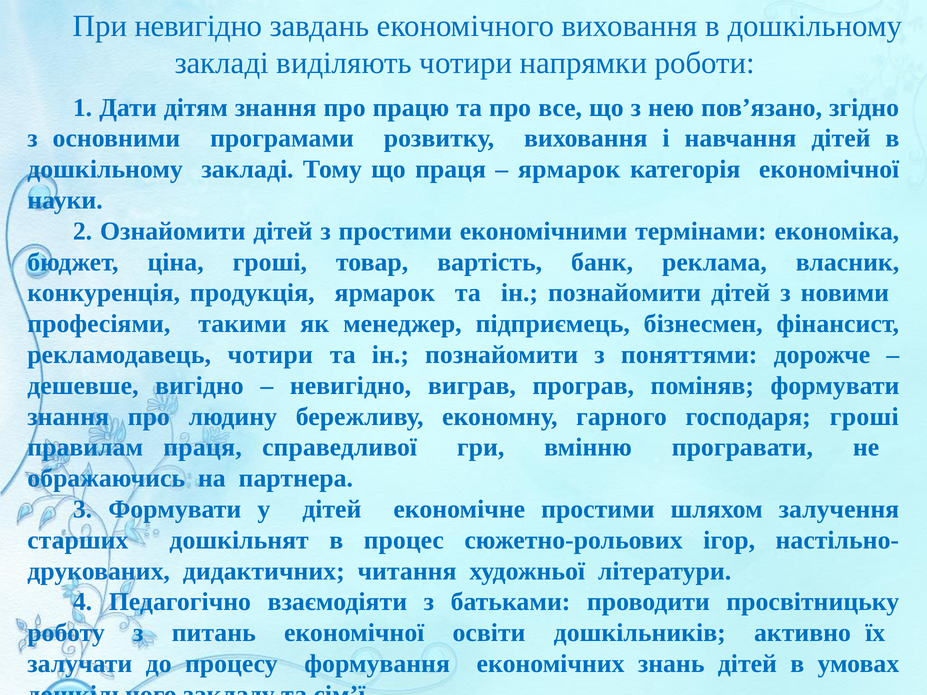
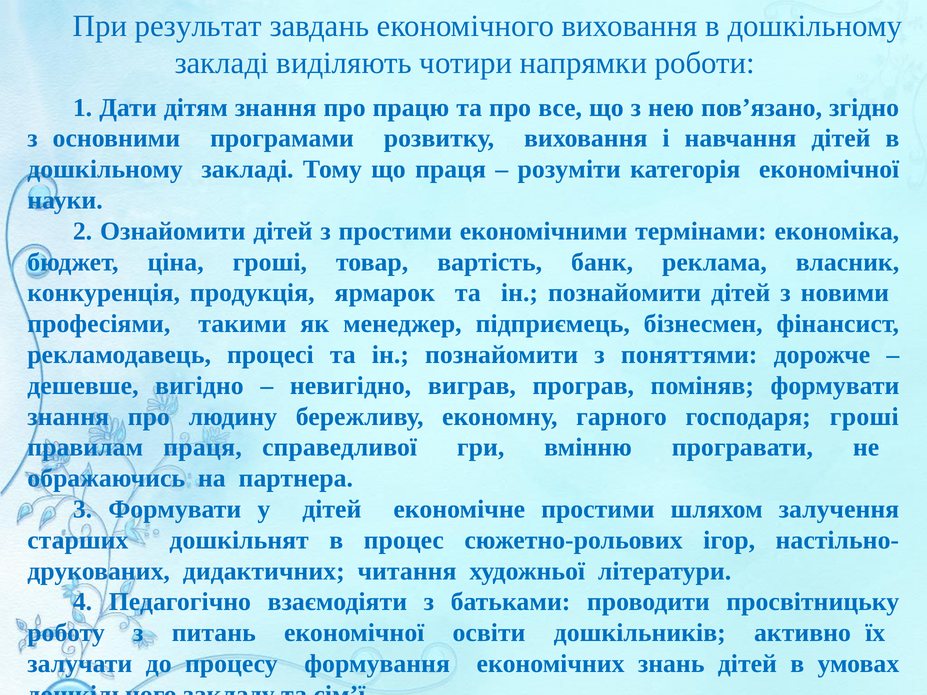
При невигідно: невигідно -> результат (198, 26)
ярмарок: ярмарок -> розуміти (569, 169)
рекламодавець чотири: чотири -> процесі (270, 355)
